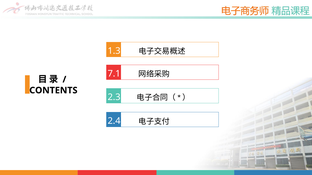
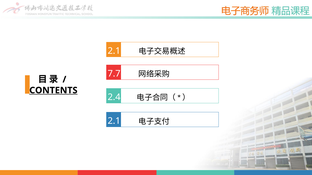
1.3: 1.3 -> 2.1 (114, 51)
7.1: 7.1 -> 7.7 (114, 74)
CONTENTS underline: none -> present (53, 91)
2.3: 2.3 -> 2.4 (114, 97)
2.4: 2.4 -> 2.1 (114, 121)
